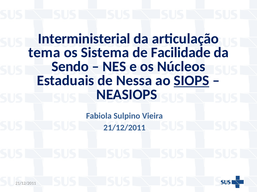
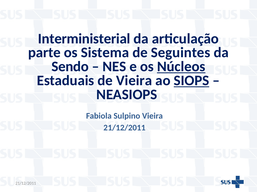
tema: tema -> parte (44, 53)
Facilidade: Facilidade -> Seguintes (181, 53)
Núcleos underline: none -> present (181, 67)
de Nessa: Nessa -> Vieira (134, 81)
